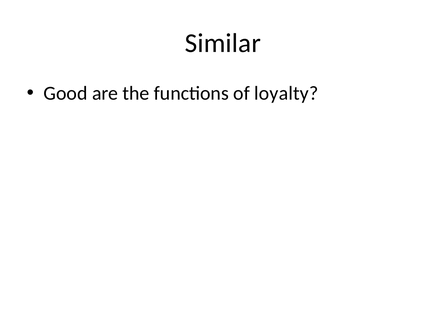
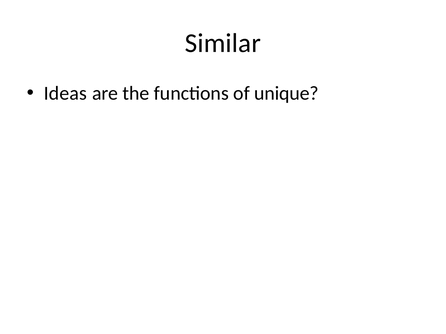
Good: Good -> Ideas (65, 94)
loyalty: loyalty -> unique (286, 94)
